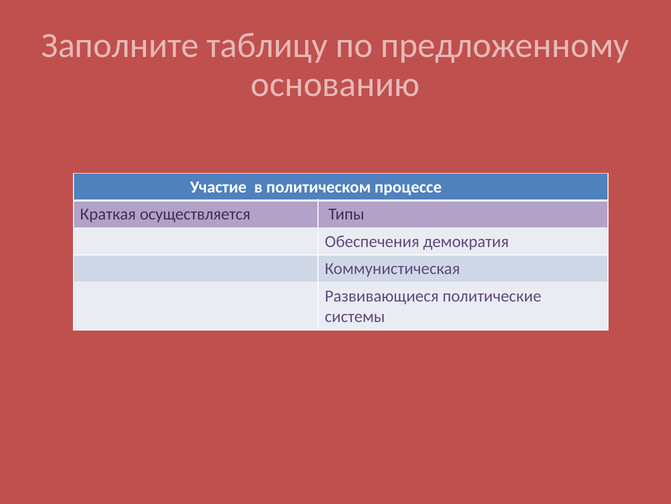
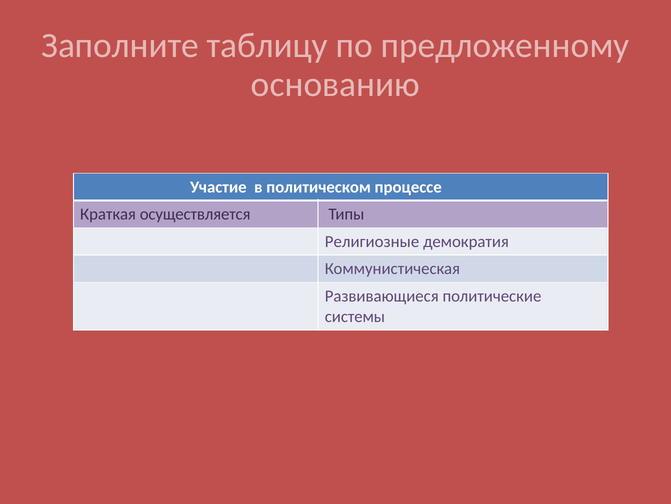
Обеспечения: Обеспечения -> Религиозные (372, 241)
